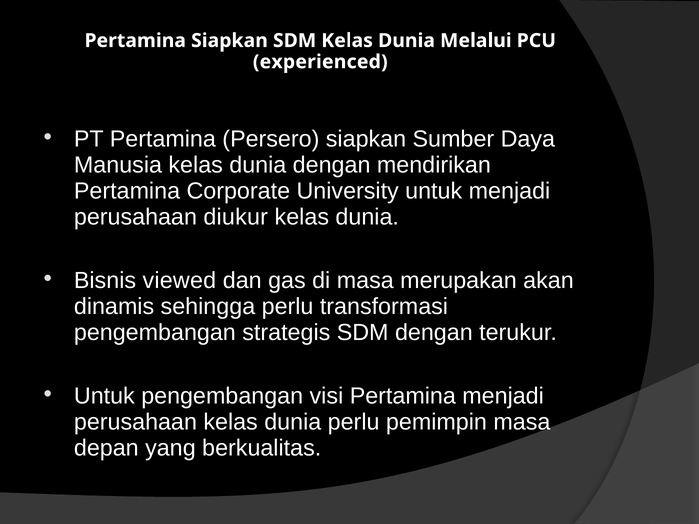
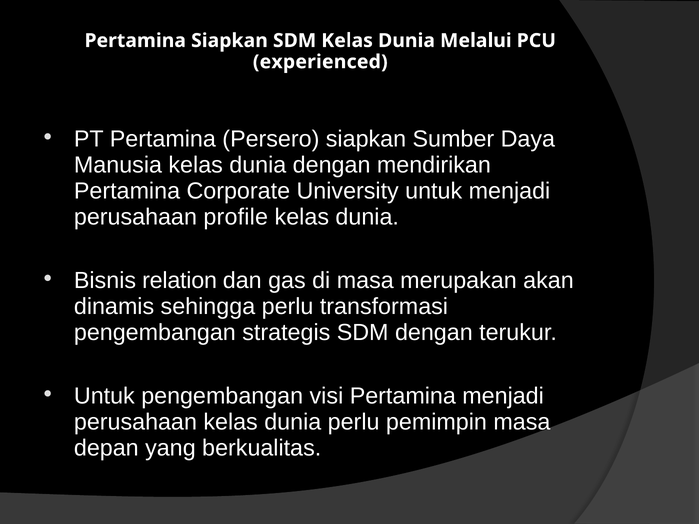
diukur: diukur -> profile (236, 217)
viewed: viewed -> relation (180, 281)
